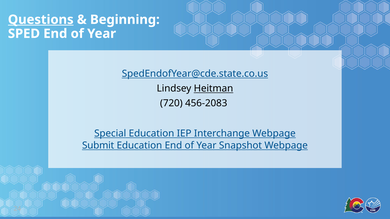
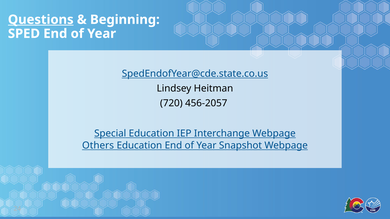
Heitman underline: present -> none (213, 89)
456-2083: 456-2083 -> 456-2057 (206, 103)
Submit: Submit -> Others (98, 146)
